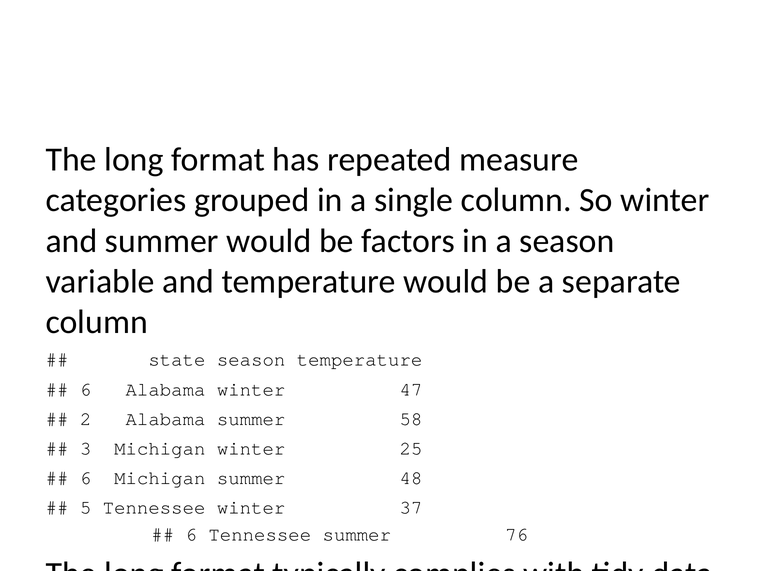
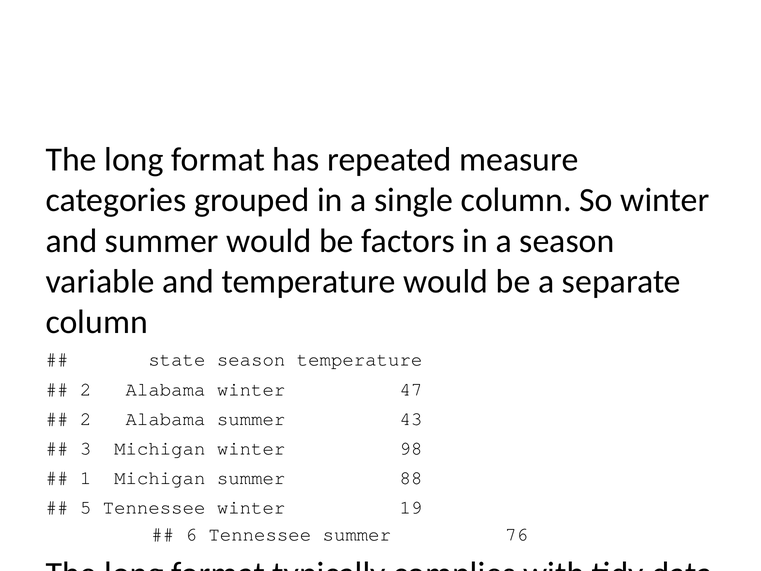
6: 6 -> 2 (86, 389)
58: 58 -> 43 (411, 419)
25: 25 -> 98 (411, 448)
6: 6 -> 1 (86, 478)
48: 48 -> 88 (411, 478)
37: 37 -> 19 (411, 507)
